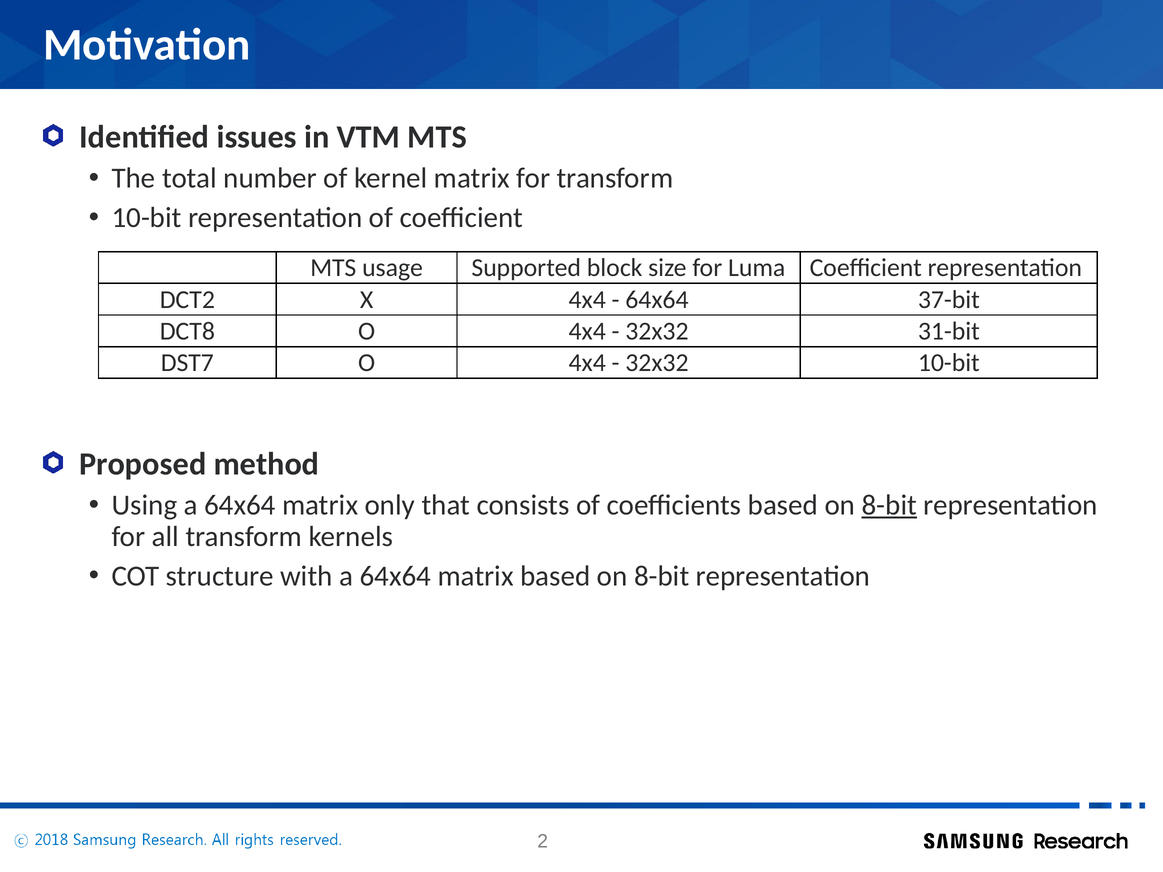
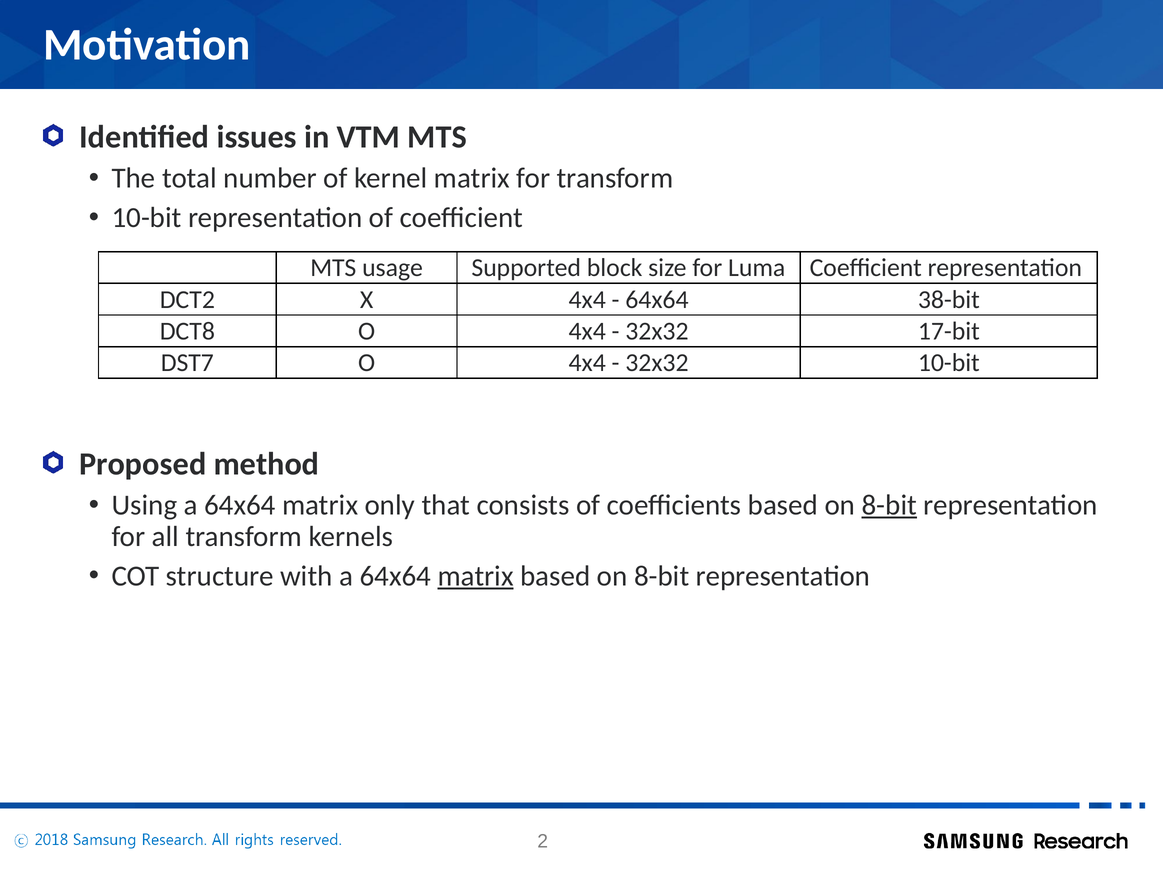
37-bit: 37-bit -> 38-bit (949, 300)
31-bit: 31-bit -> 17-bit (949, 331)
matrix underline: none -> present (476, 576)
